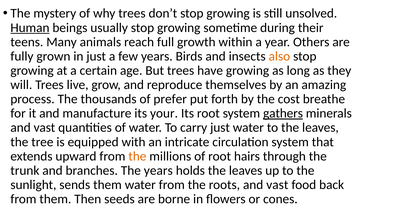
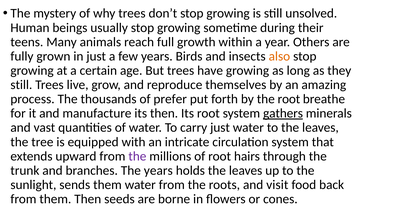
Human underline: present -> none (30, 28)
will: will -> still (21, 85)
the cost: cost -> root (289, 99)
its your: your -> then (164, 113)
the colour: orange -> purple (137, 156)
roots and vast: vast -> visit (277, 185)
